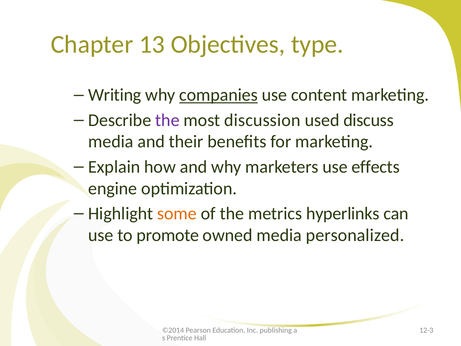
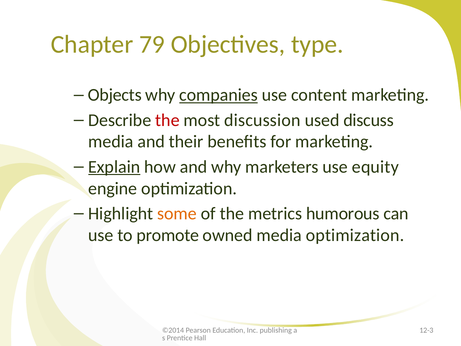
13: 13 -> 79 (152, 44)
Writing: Writing -> Objects (115, 95)
the colour: purple -> red (167, 120)
Explain underline: none -> present (114, 167)
effects: effects -> equity (375, 167)
hyperlinks: hyperlinks -> humorous (343, 213)
media personalized: personalized -> optimization (355, 235)
